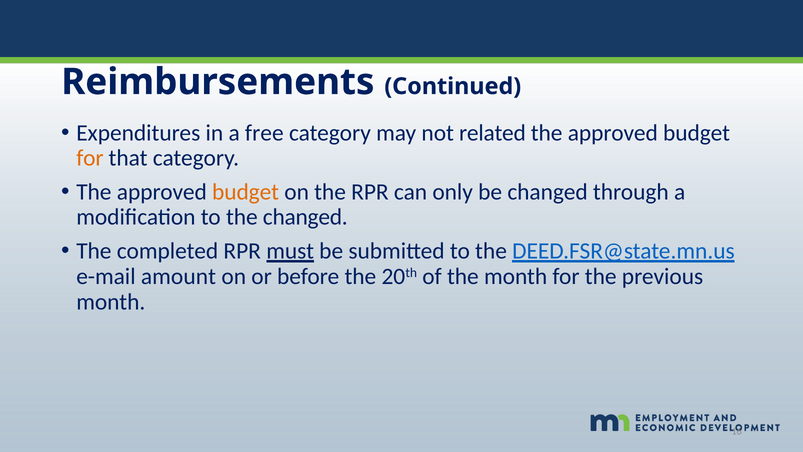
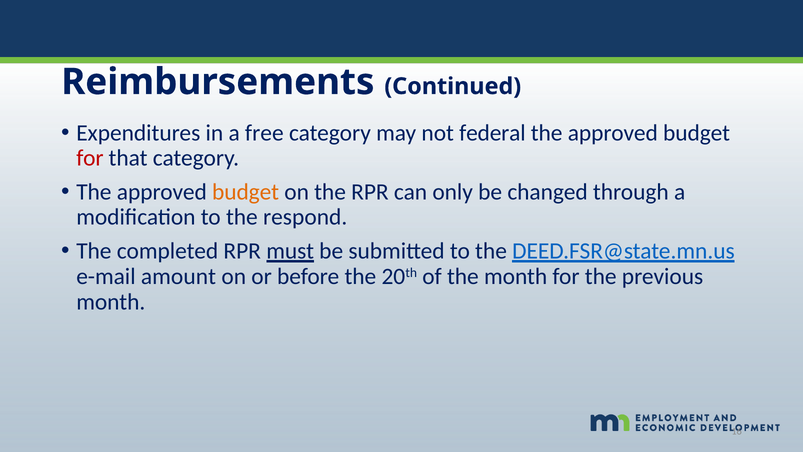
related: related -> federal (492, 133)
for colour: orange -> red (90, 158)
the changed: changed -> respond (305, 217)
